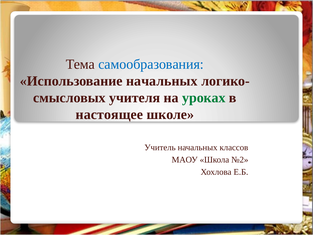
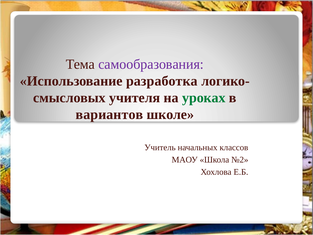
самообразования colour: blue -> purple (151, 64)
Использование начальных: начальных -> разработка (162, 81)
настоящее: настоящее -> вариантов (109, 114)
